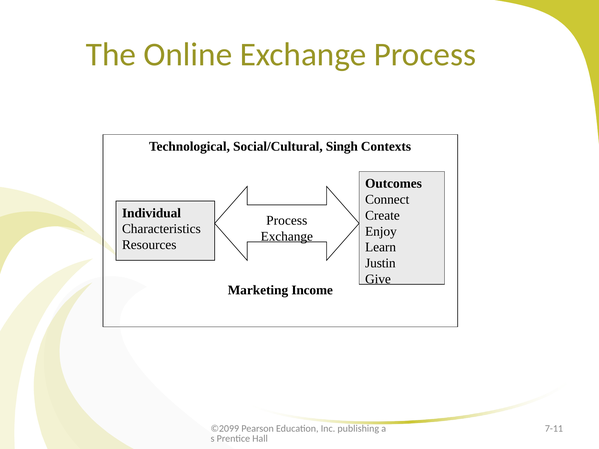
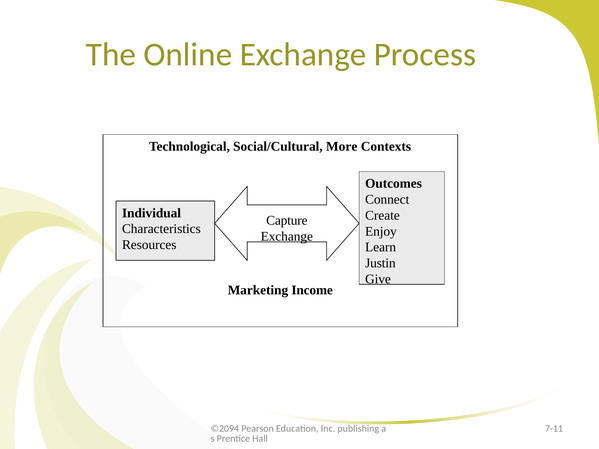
Singh: Singh -> More (342, 146)
Process: Process -> Capture (287, 221)
©2099: ©2099 -> ©2094 (225, 429)
